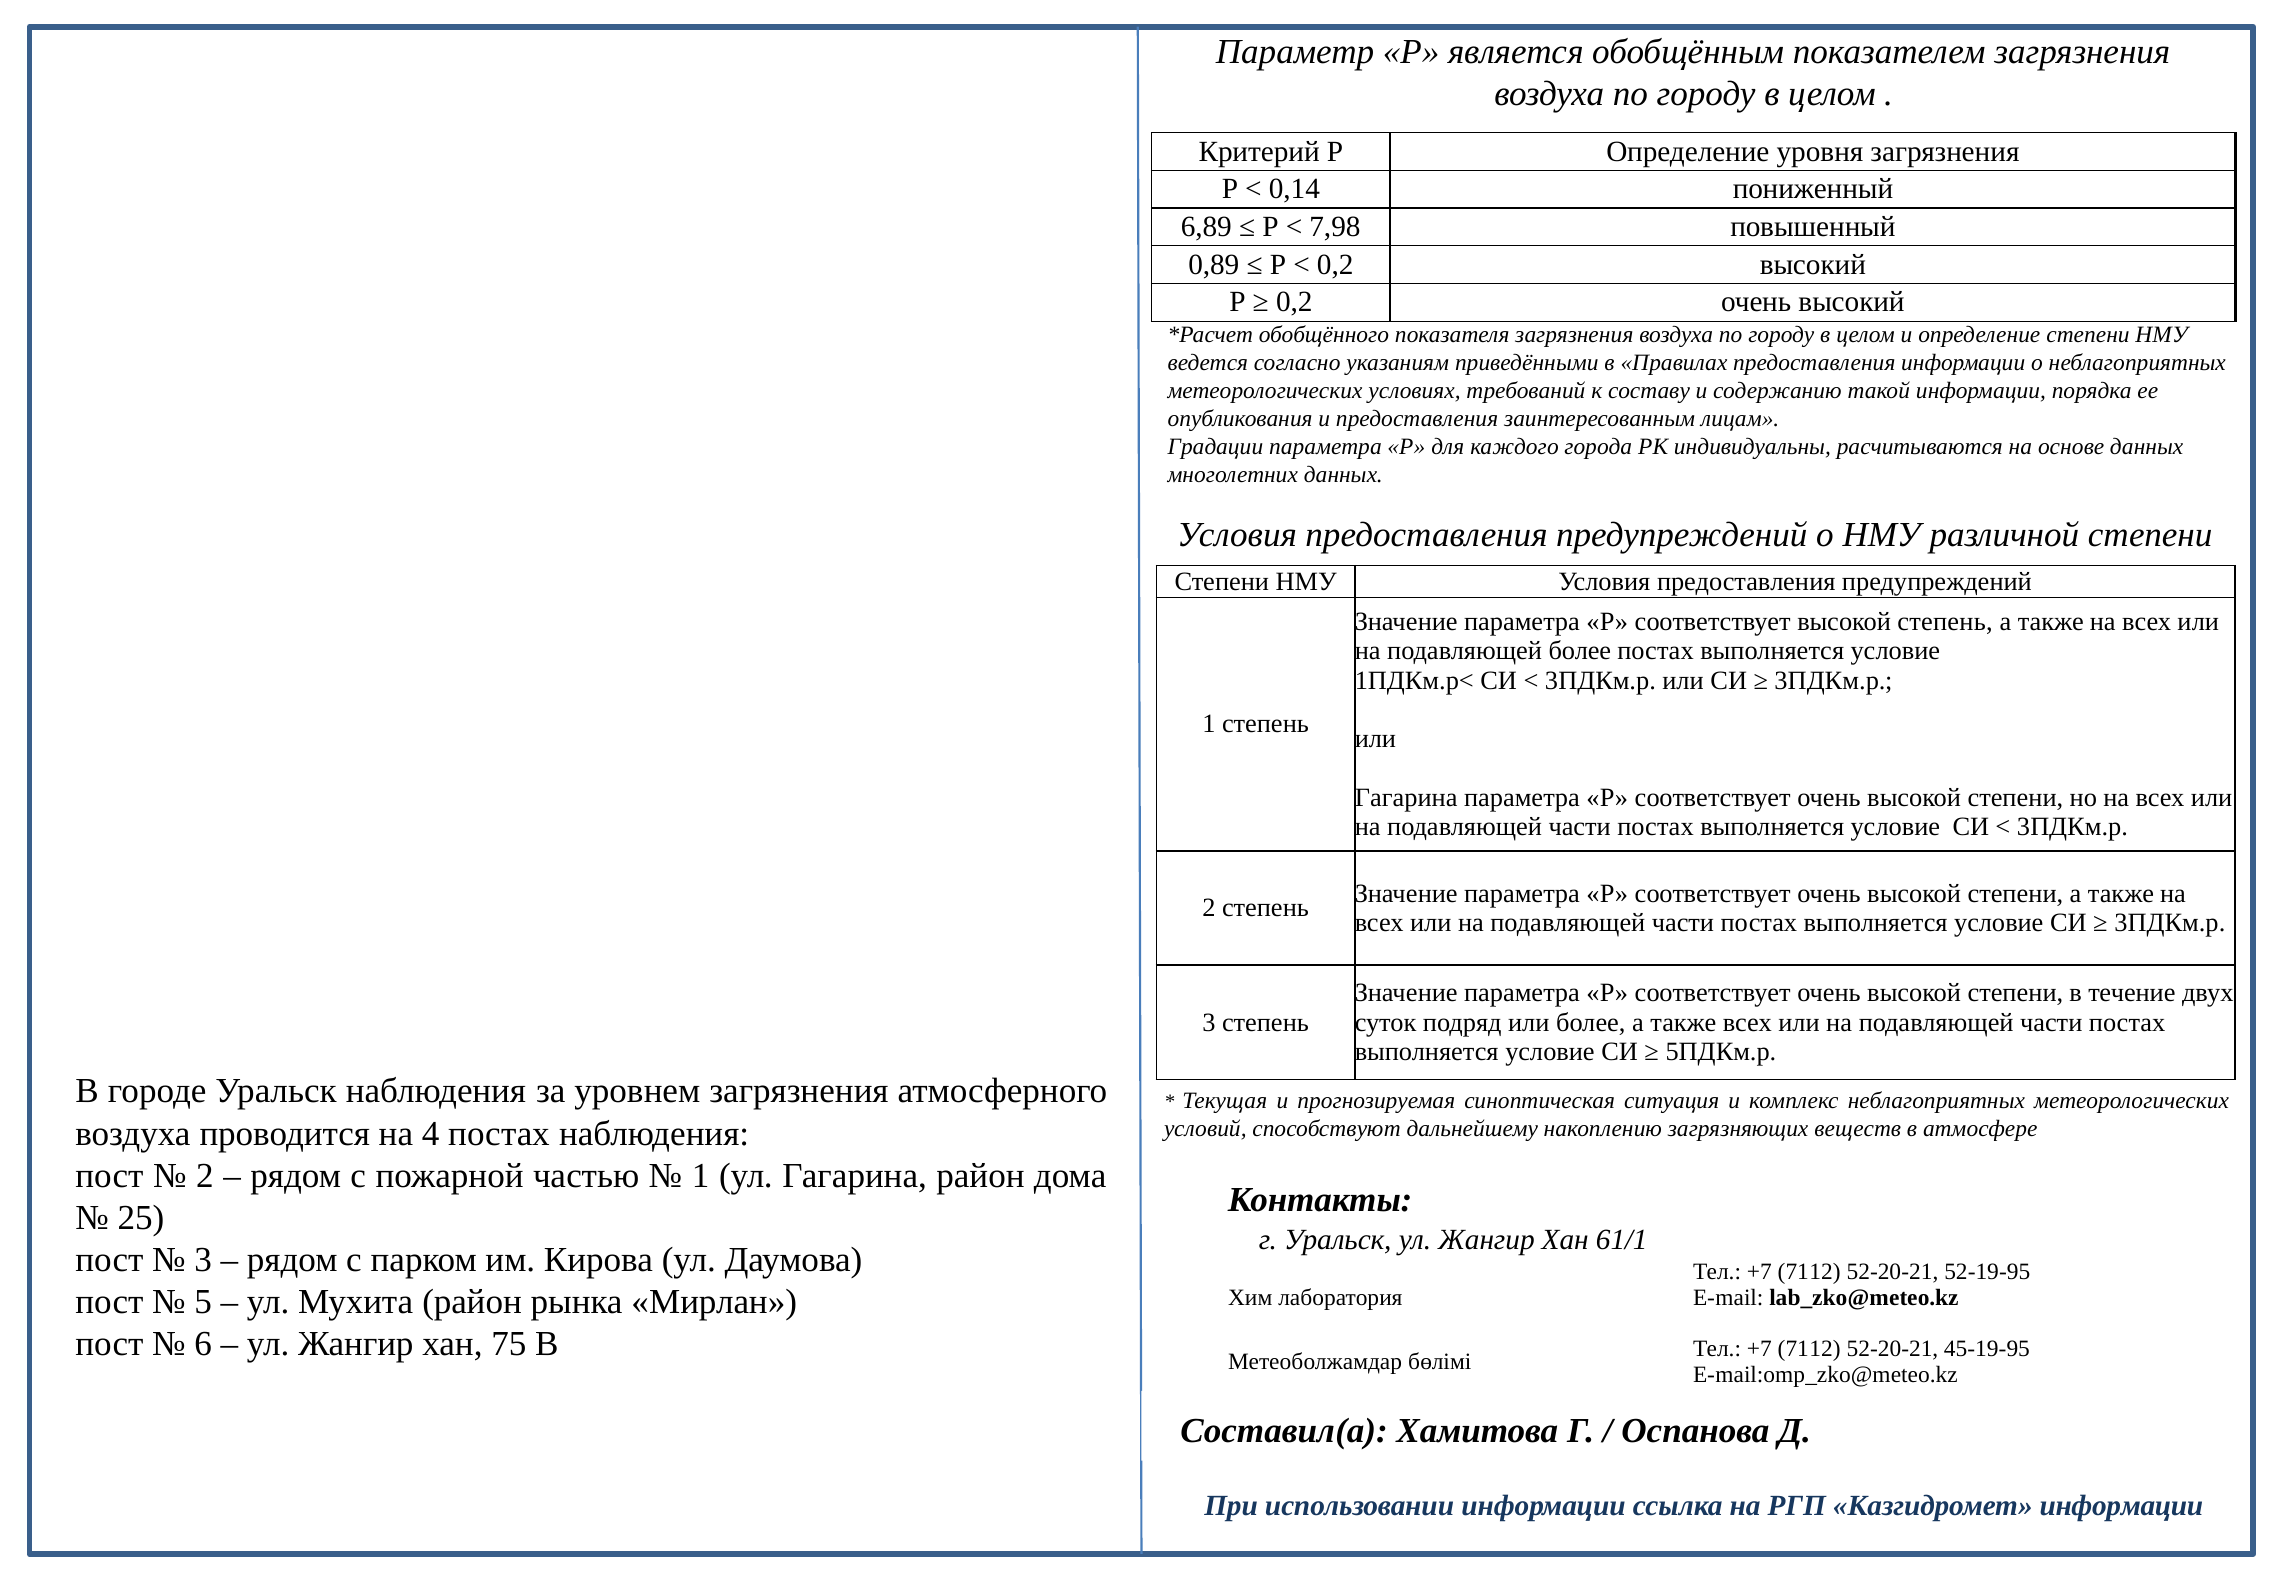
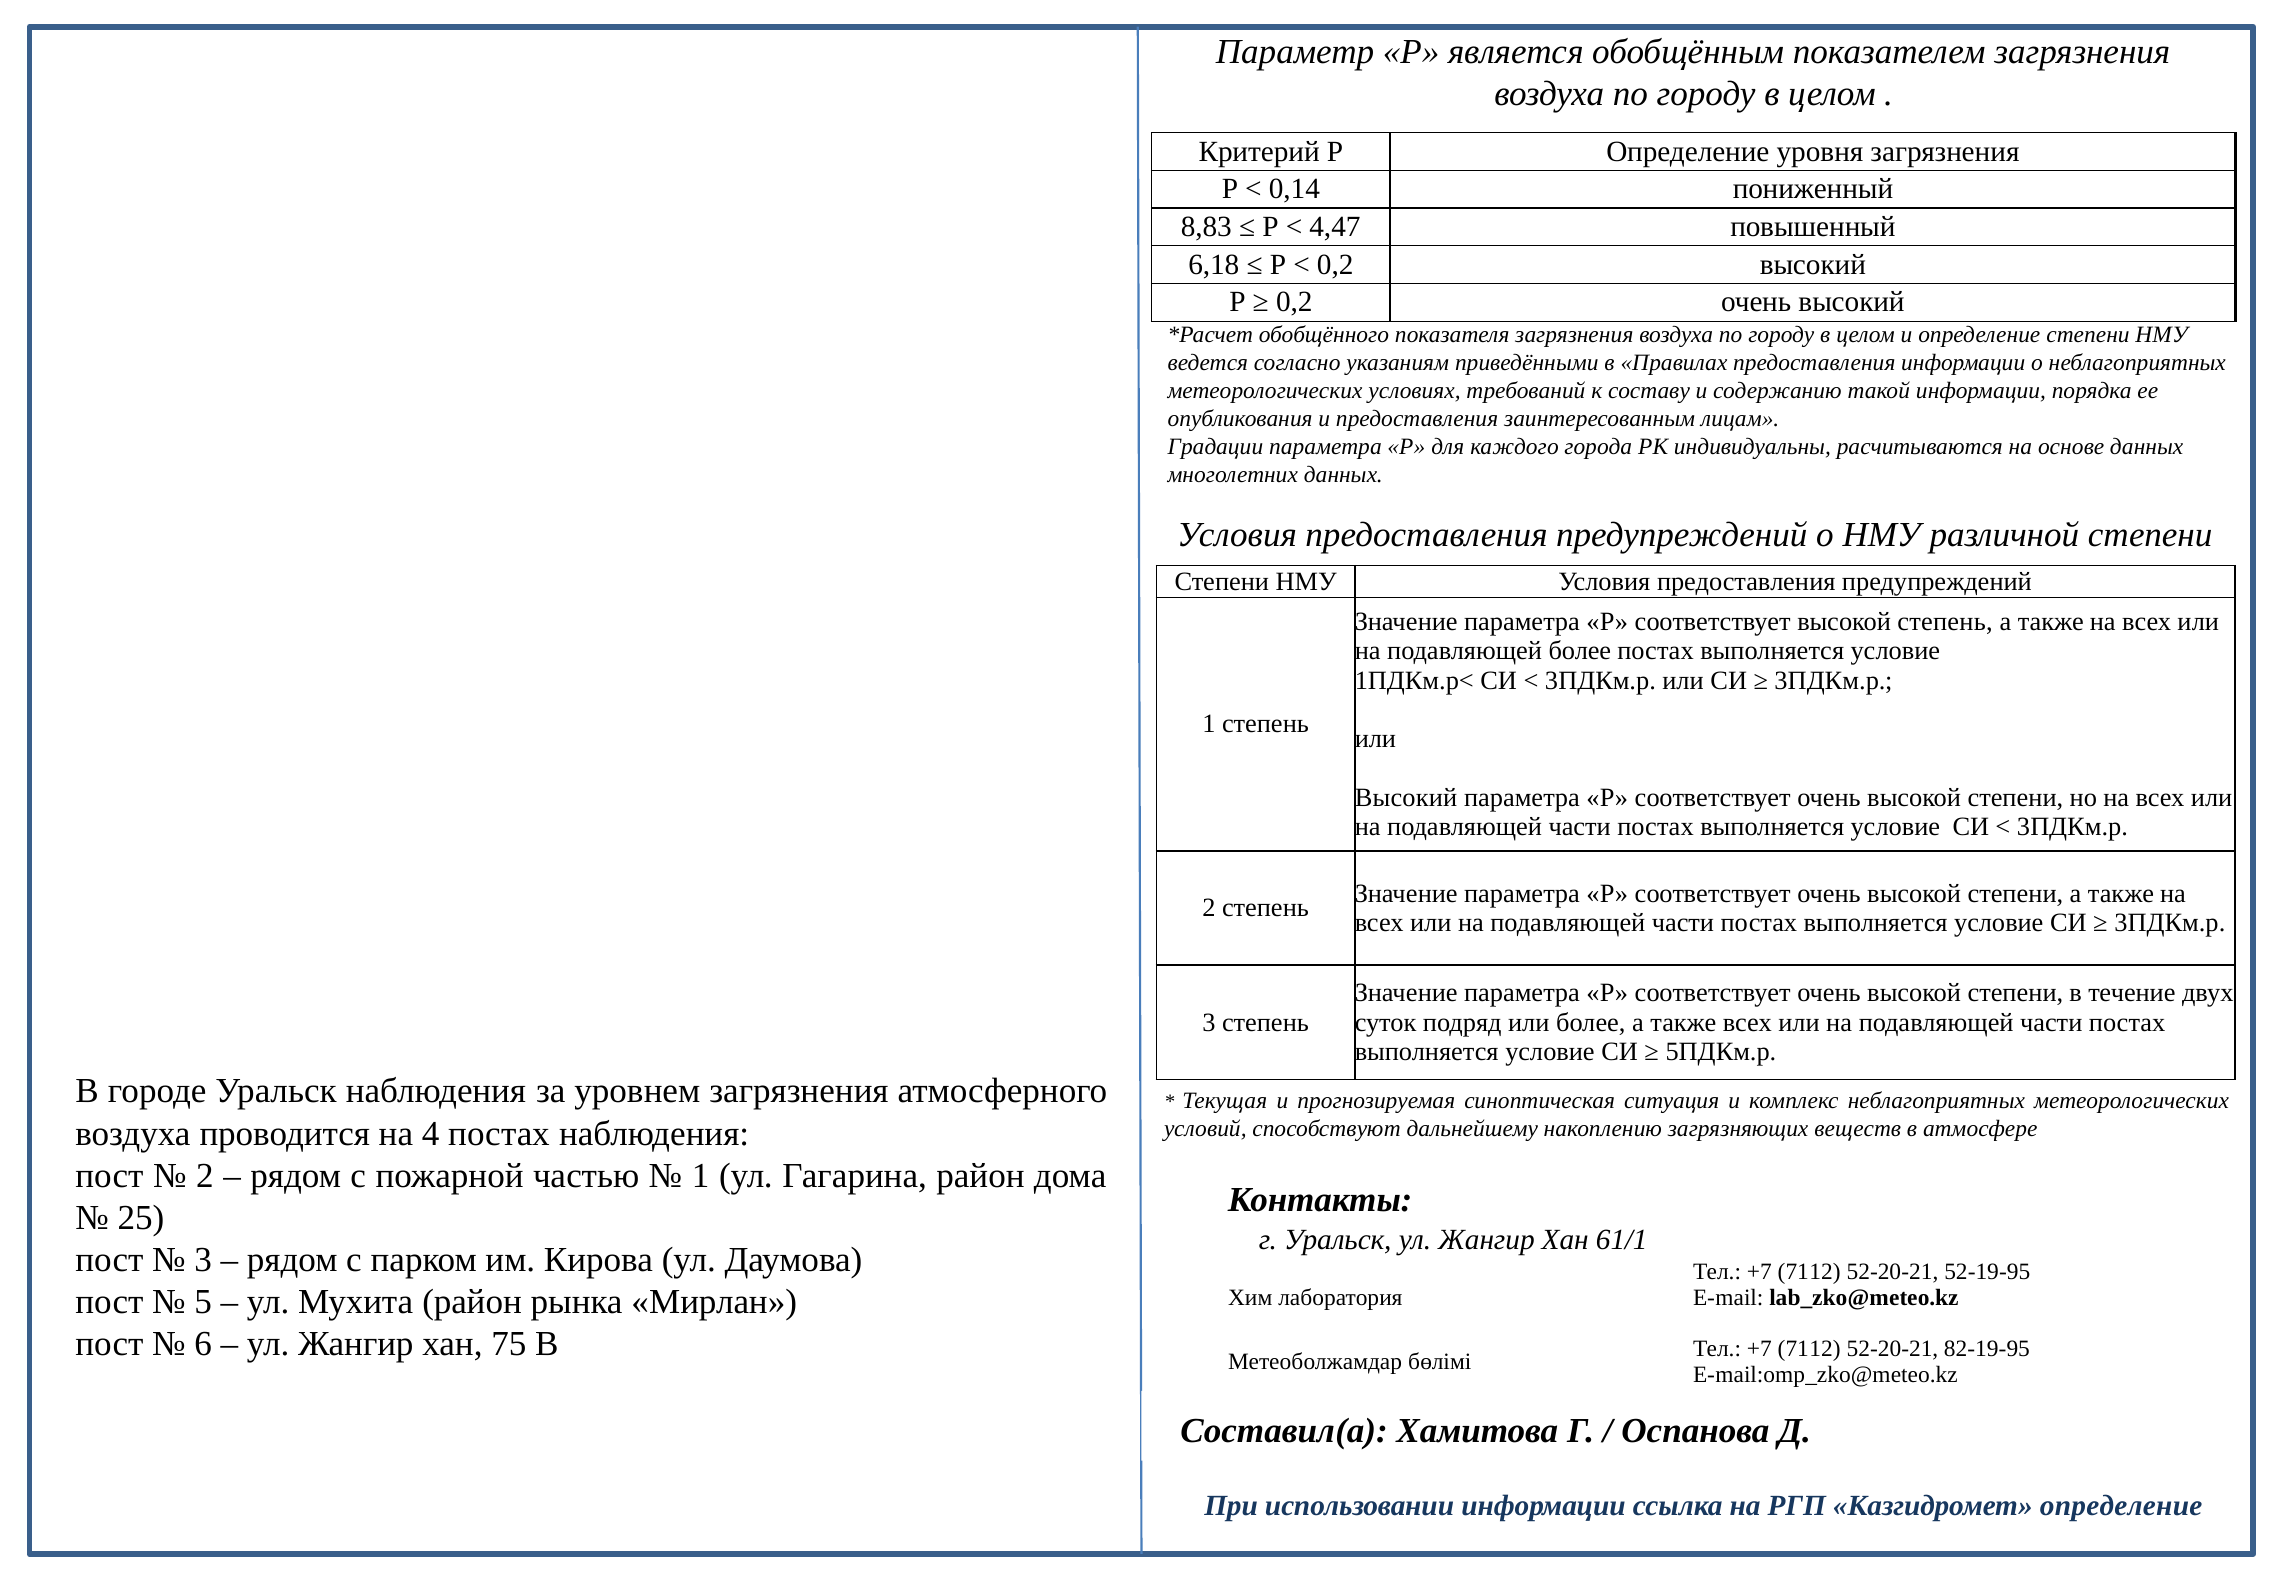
6,89: 6,89 -> 8,83 (1206, 227)
7,98: 7,98 -> 4,47 (1335, 227)
0,89: 0,89 -> 6,18 (1214, 264)
Гагарина: Гагарина -> Высокий (1406, 797)
45-19-95: 45-19-95 -> 82-19-95 (1987, 1349)
Казгидромет информации: информации -> определение (2121, 1505)
